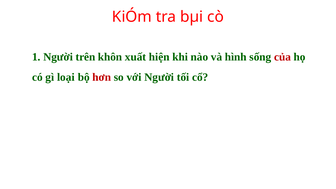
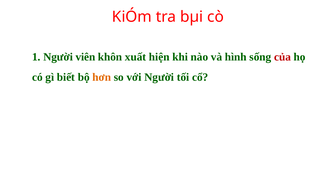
trên: trên -> viên (85, 57)
loại: loại -> biết (66, 77)
hơn colour: red -> orange (102, 77)
